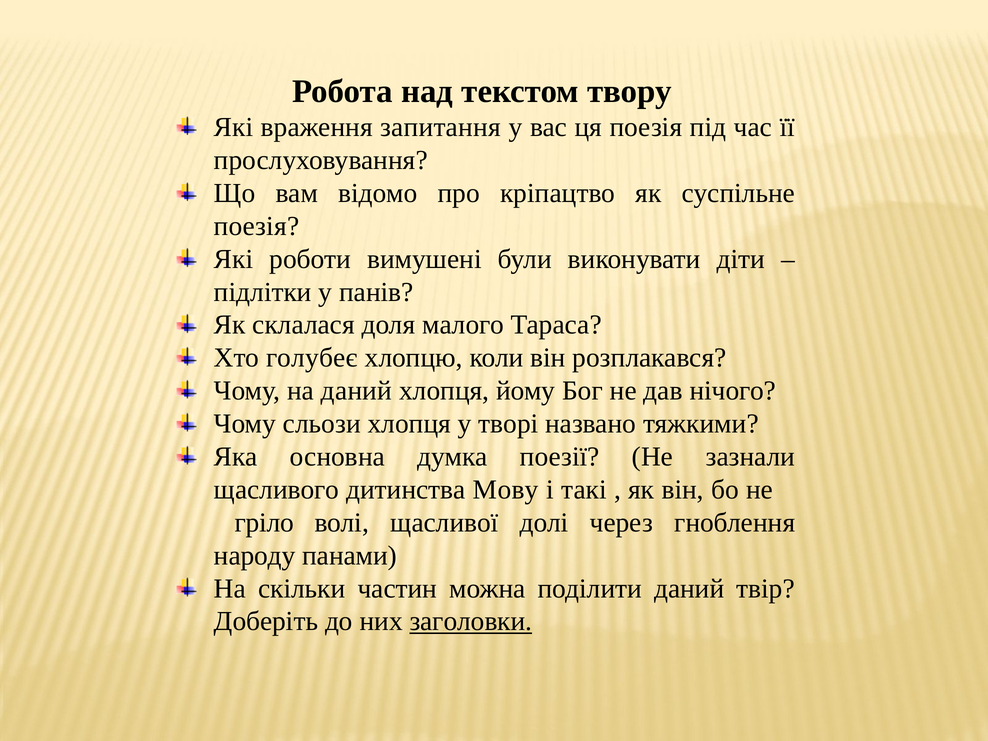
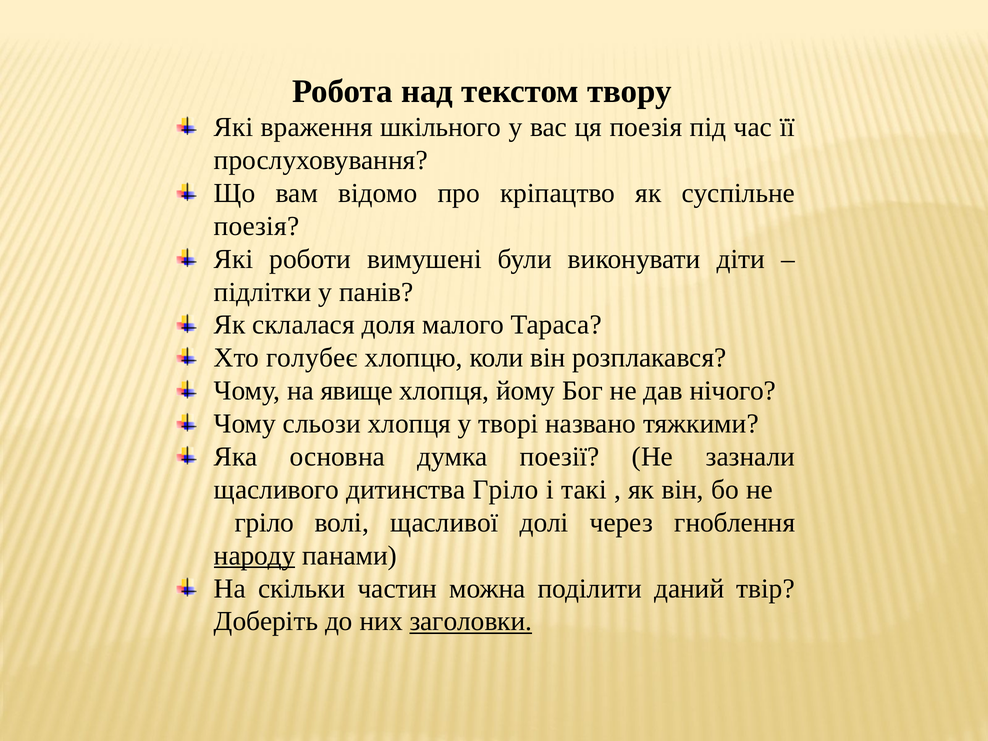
запитання: запитання -> шкільного (441, 127)
на даний: даний -> явище (357, 391)
дитинства Мову: Мову -> Гріло (506, 490)
народу underline: none -> present (255, 556)
